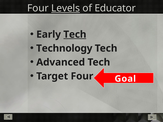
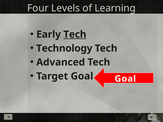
Levels underline: present -> none (66, 8)
Educator: Educator -> Learning (115, 8)
Target Four: Four -> Goal (82, 76)
